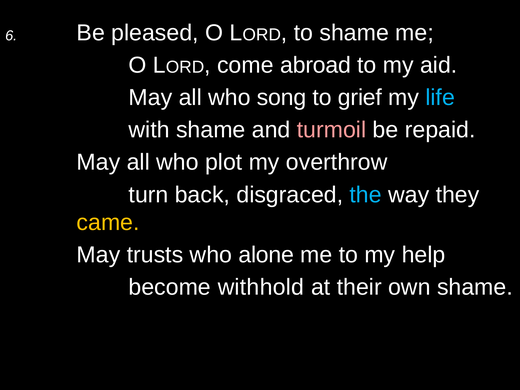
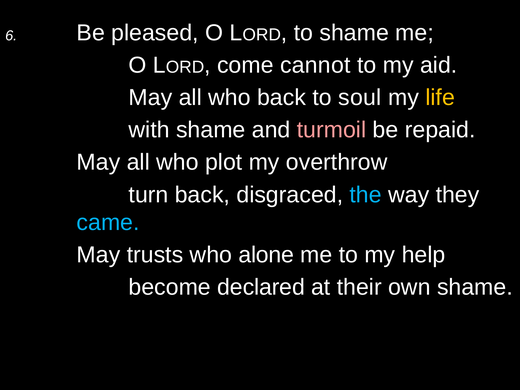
abroad: abroad -> cannot (315, 65)
who song: song -> back (281, 98)
grief: grief -> soul (360, 98)
life colour: light blue -> yellow (440, 98)
came colour: yellow -> light blue (108, 222)
withhold: withhold -> declared (261, 287)
